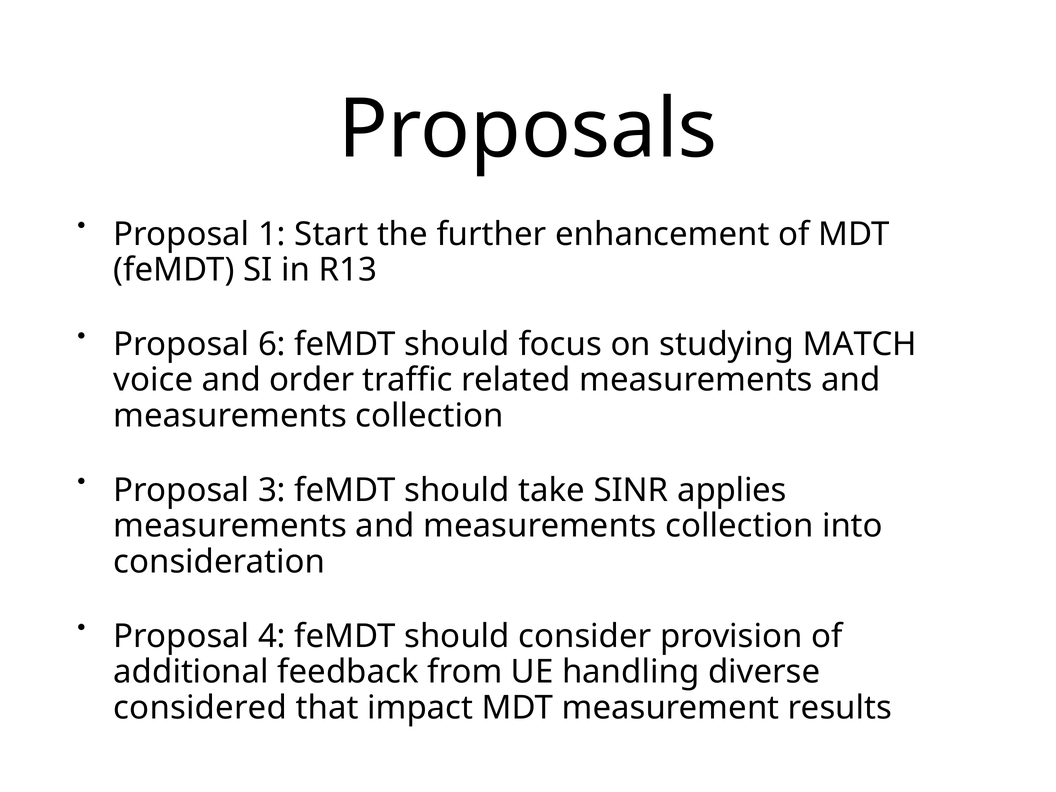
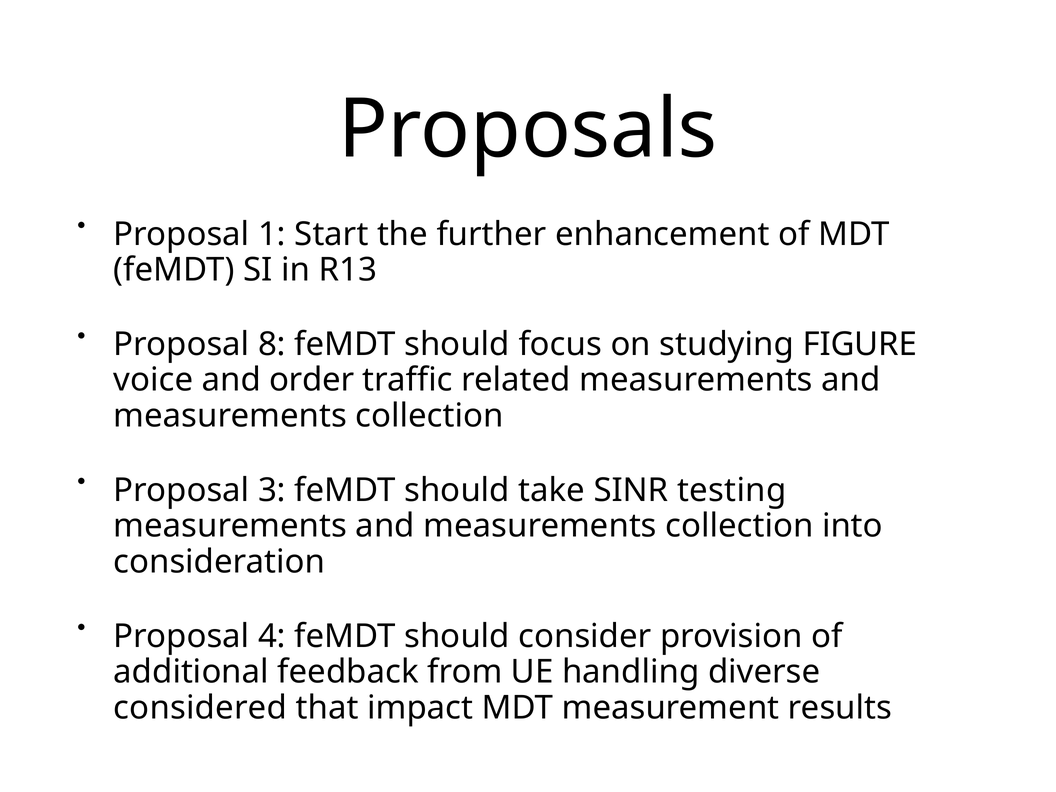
6: 6 -> 8 (272, 344)
MATCH: MATCH -> FIGURE (860, 344)
applies: applies -> testing (732, 490)
